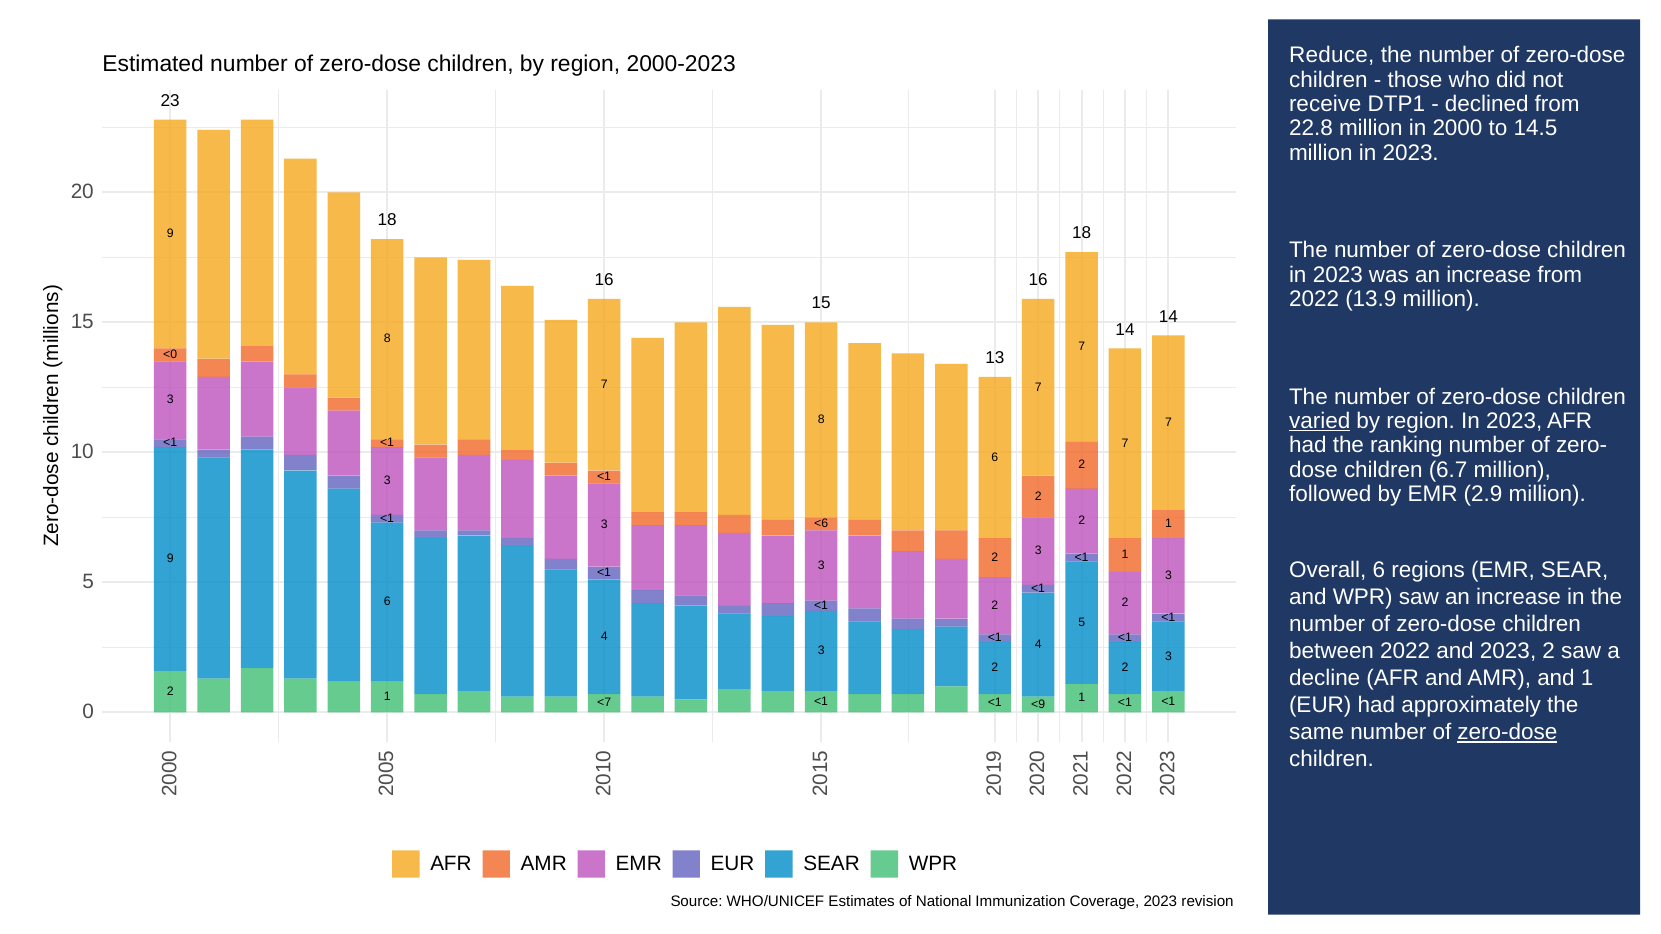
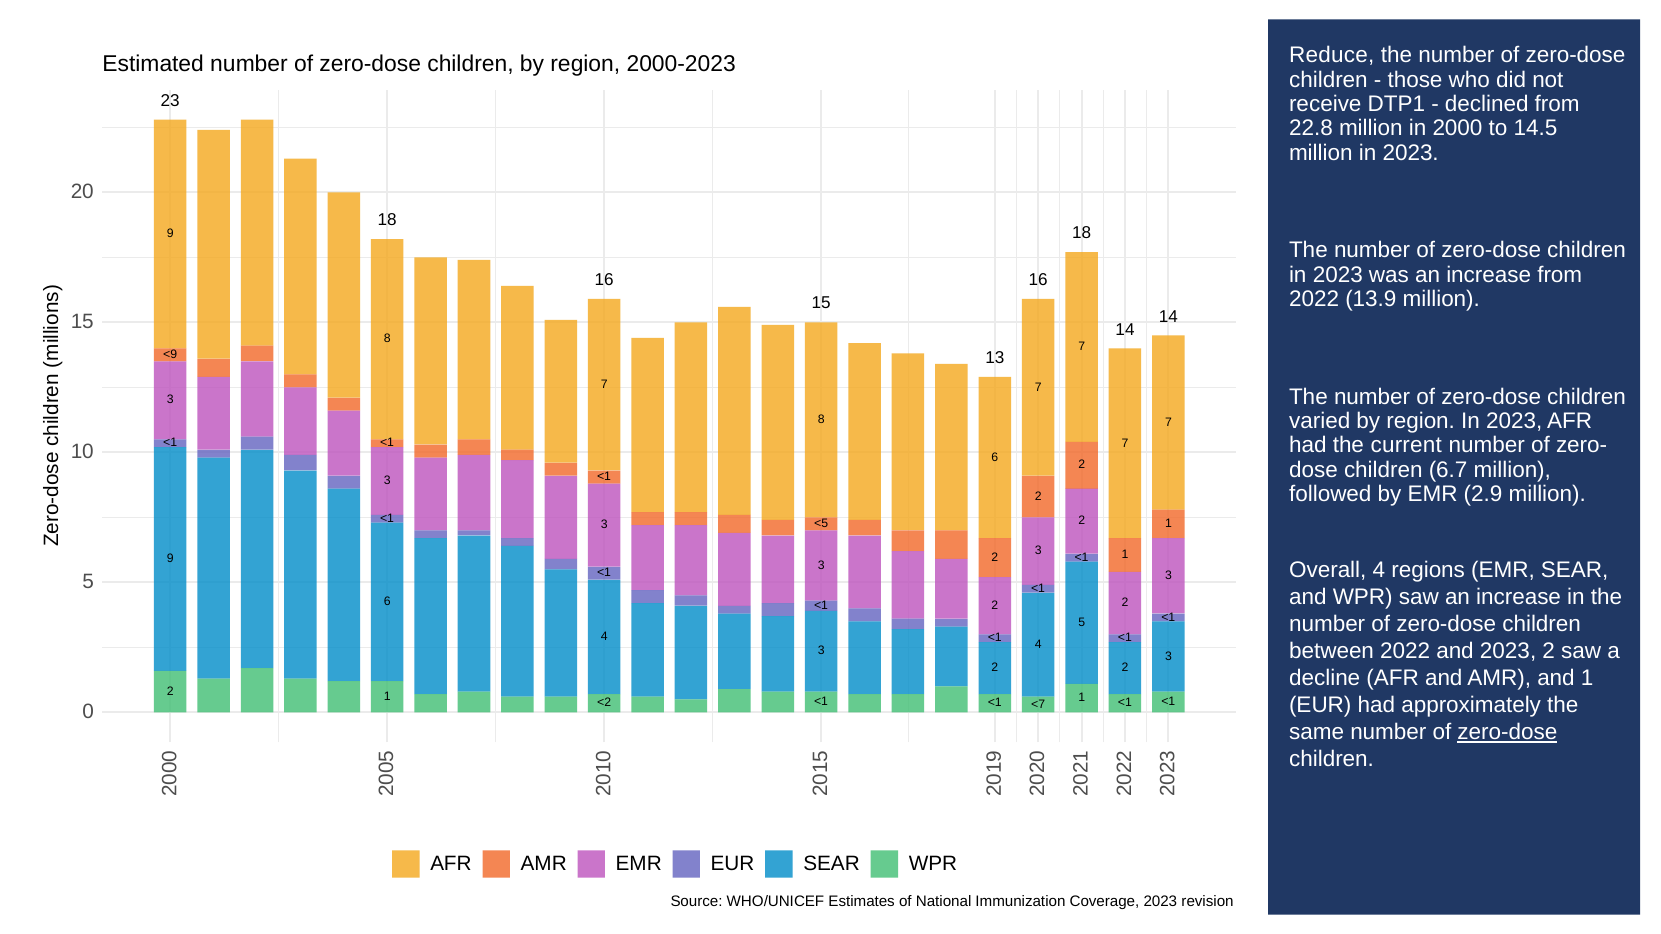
<0: <0 -> <9 (170, 355)
varied underline: present -> none (1320, 421)
ranking: ranking -> current (1406, 445)
<6: <6 -> <5 (821, 524)
Overall 6: 6 -> 4 (1379, 570)
<7: <7 -> <2 (604, 703)
<9: <9 -> <7 (1038, 704)
